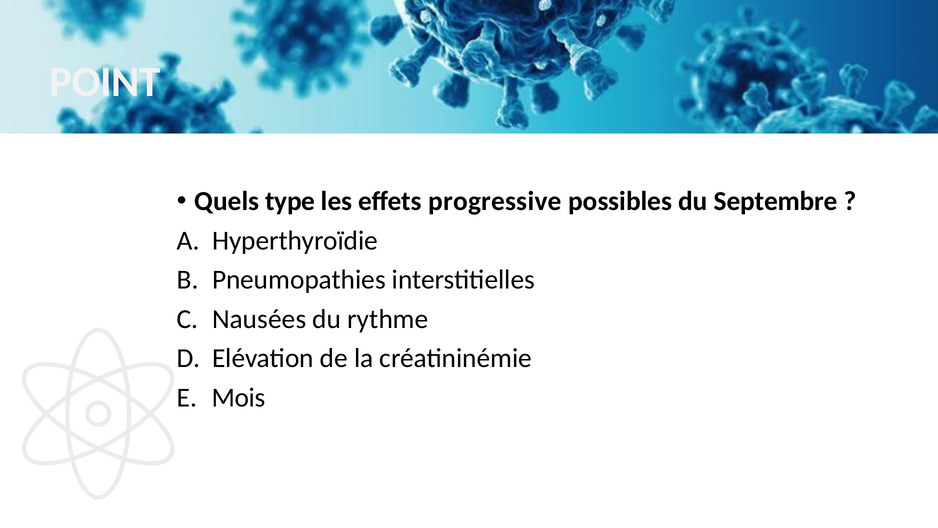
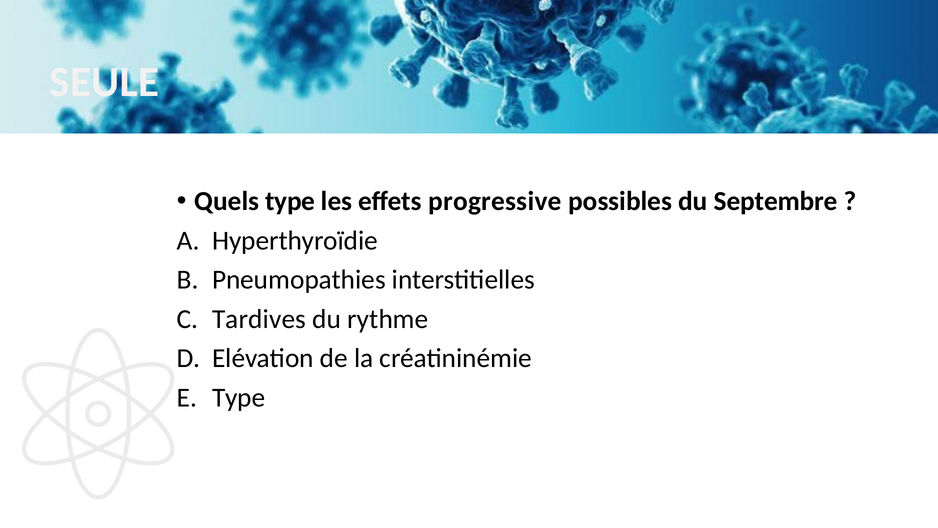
POINT: POINT -> SEULE (104, 82)
Nausées: Nausées -> Tardives (259, 319)
Mois: Mois -> Type (239, 397)
